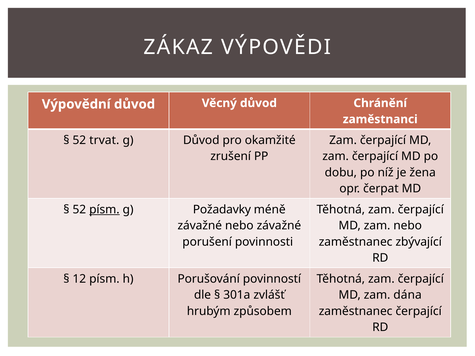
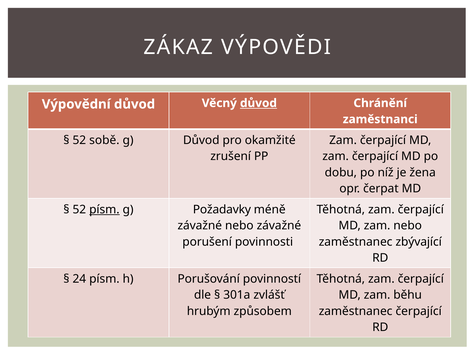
důvod underline: none -> present (258, 103)
trvat: trvat -> sobě (104, 140)
12: 12 -> 24 (79, 279)
dána: dána -> běhu (408, 295)
